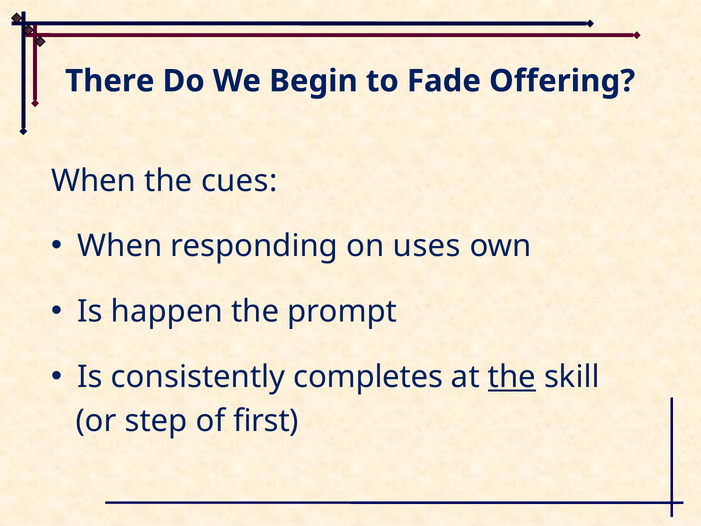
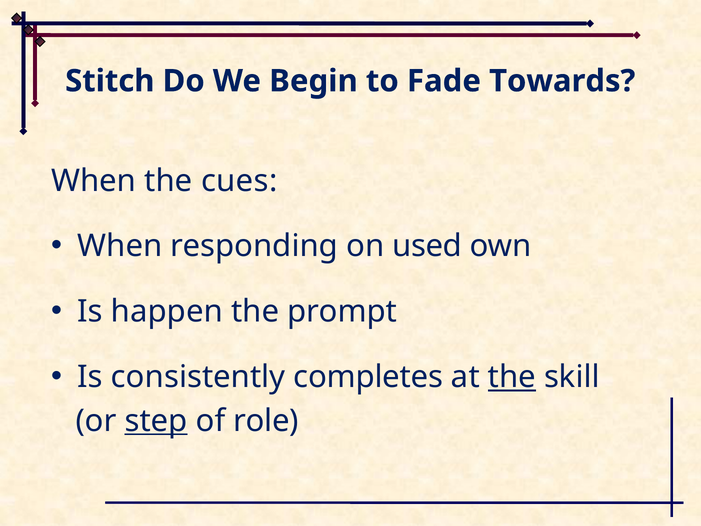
There: There -> Stitch (110, 81)
Offering: Offering -> Towards (562, 81)
uses: uses -> used (427, 246)
step underline: none -> present (156, 421)
first: first -> role (266, 421)
